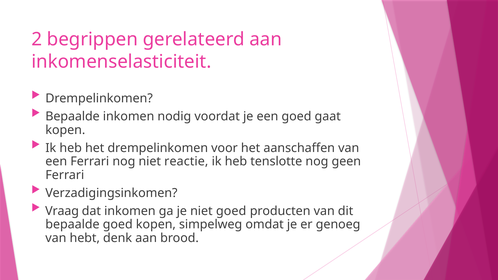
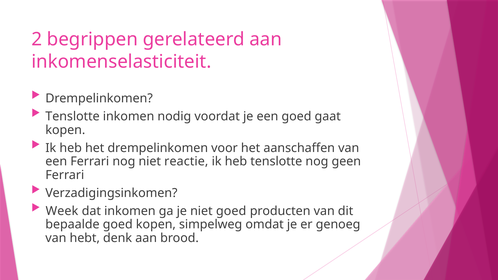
Bepaalde: Bepaalde -> Tenslotte (73, 117)
Vraag: Vraag -> Week (62, 211)
